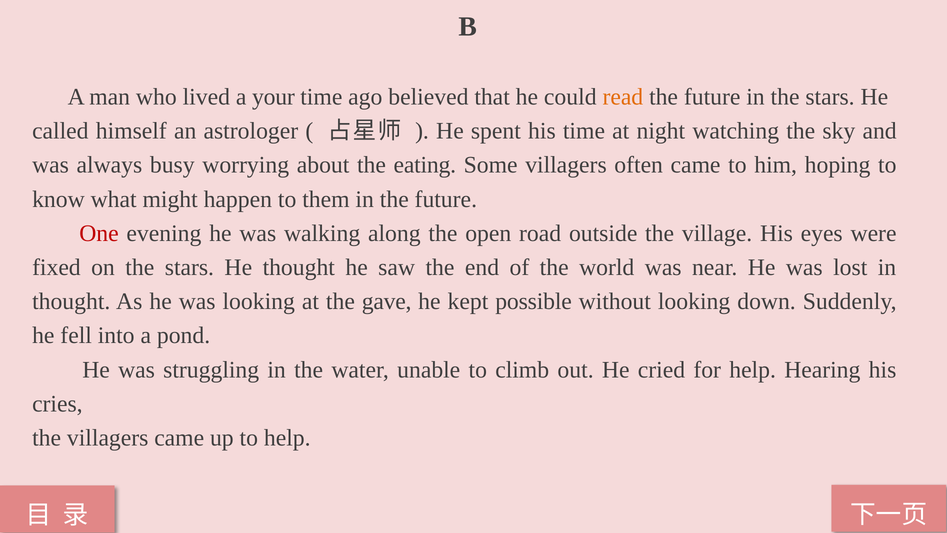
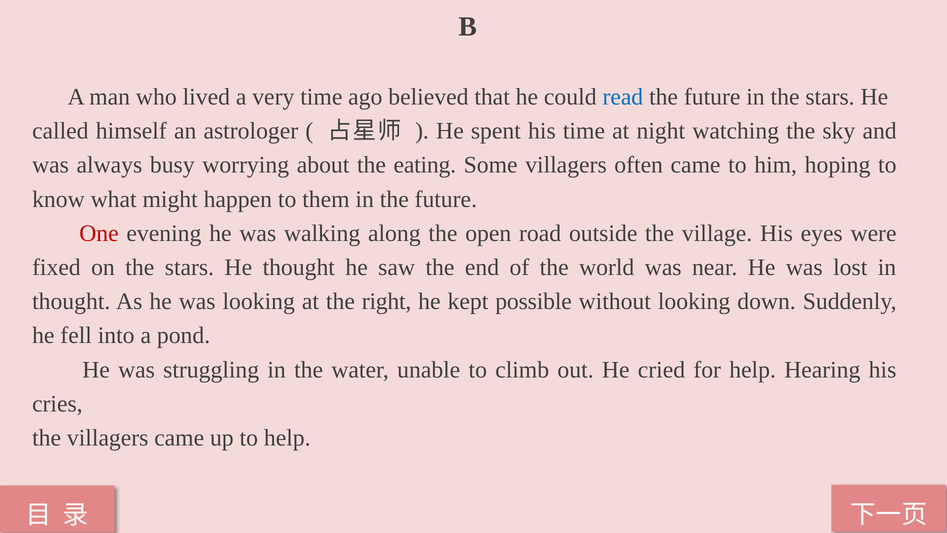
your: your -> very (273, 97)
read colour: orange -> blue (623, 97)
gave: gave -> right (387, 301)
